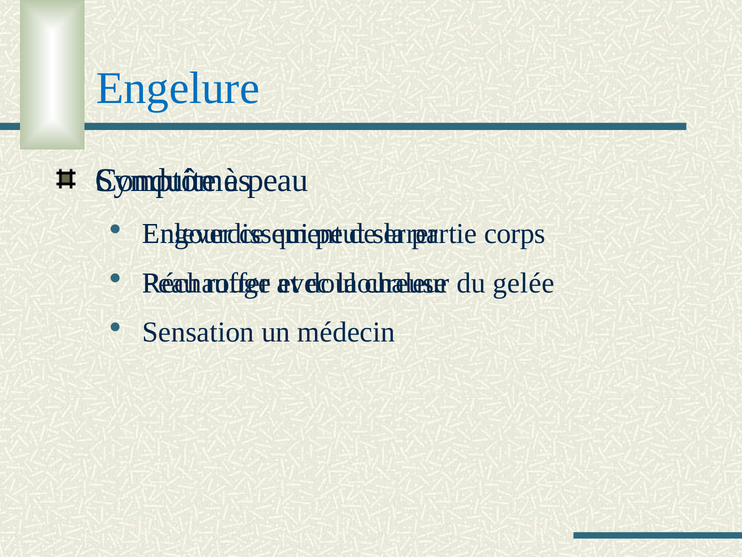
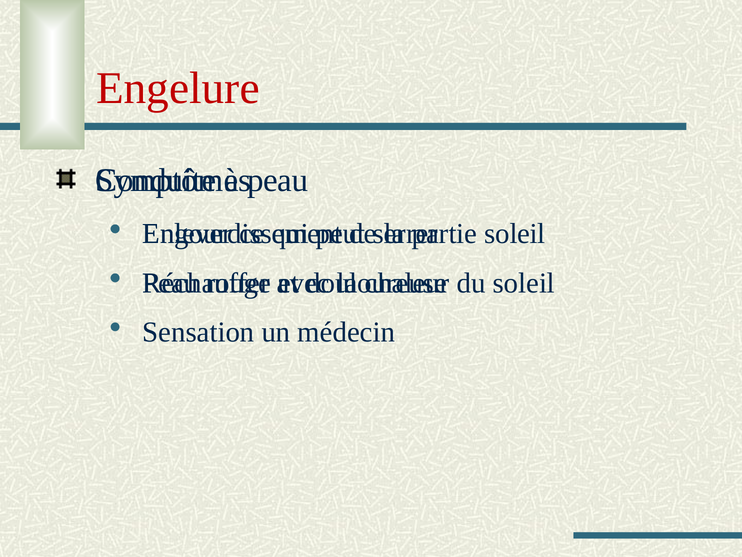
Engelure colour: blue -> red (178, 88)
corps: corps -> soleil (515, 234)
du gelée: gelée -> soleil (524, 283)
